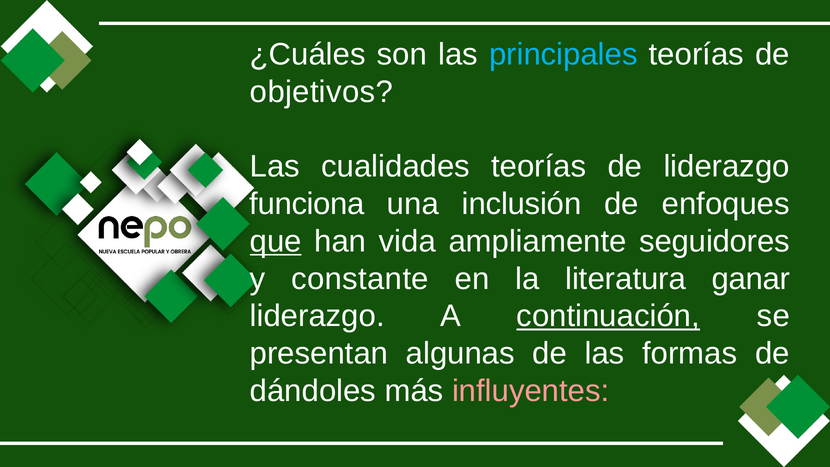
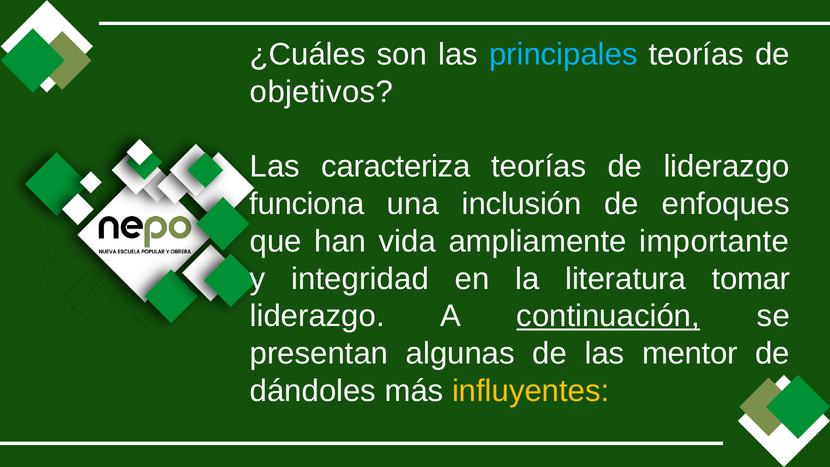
cualidades: cualidades -> caracteriza (396, 167)
que underline: present -> none (276, 241)
seguidores: seguidores -> importante (714, 241)
constante: constante -> integridad (360, 279)
ganar: ganar -> tomar (751, 279)
formas: formas -> mentor (690, 353)
influyentes colour: pink -> yellow (531, 391)
